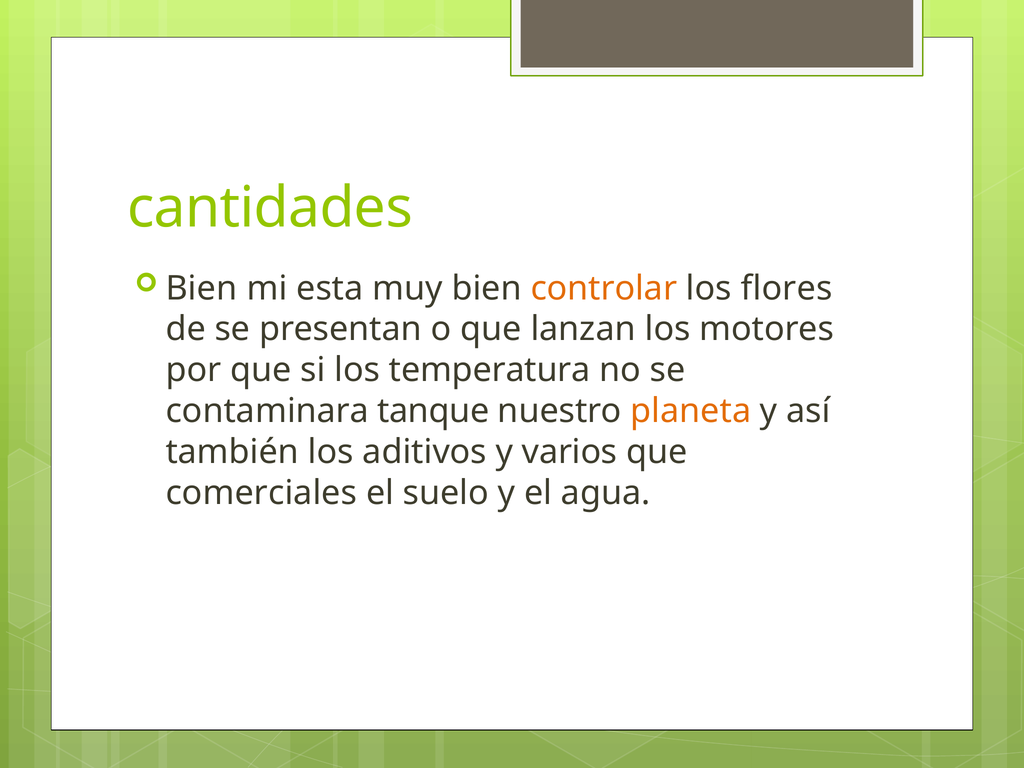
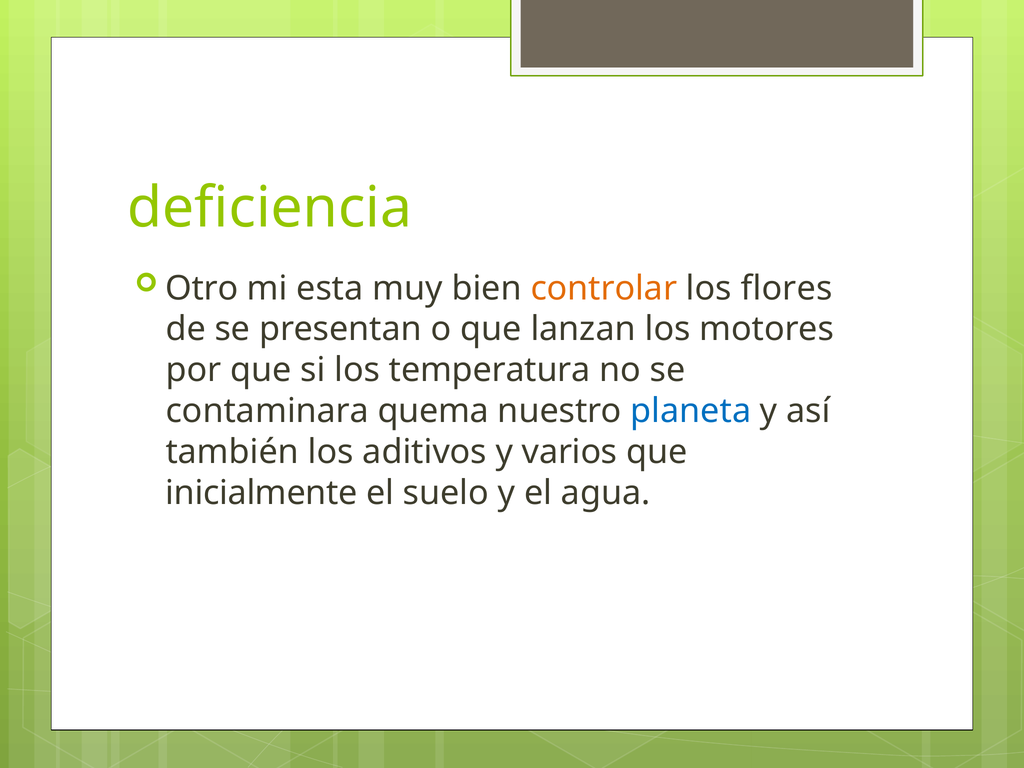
cantidades: cantidades -> deficiencia (270, 208)
Bien: Bien -> Otro (202, 288)
tanque: tanque -> quema (433, 411)
planeta colour: orange -> blue (691, 411)
comerciales: comerciales -> inicialmente (261, 493)
